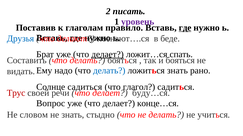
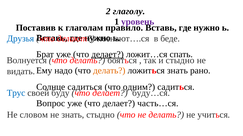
писать: писать -> глаголу (129, 11)
где underline: present -> none (185, 28)
Составить: Составить -> Волнуется (27, 61)
и бояться: бояться -> стыдно (180, 61)
делать colour: blue -> orange (109, 71)
глагол: глагол -> одним (139, 87)
Трус colour: red -> blue (16, 93)
речи: речи -> буду (60, 93)
конце…ся: конце…ся -> часть…ся (158, 104)
